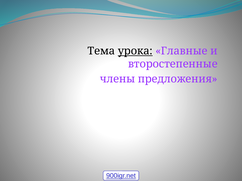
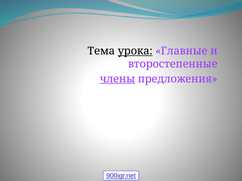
члены underline: none -> present (117, 79)
